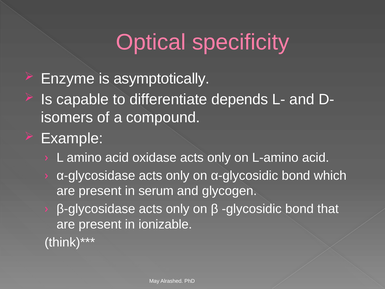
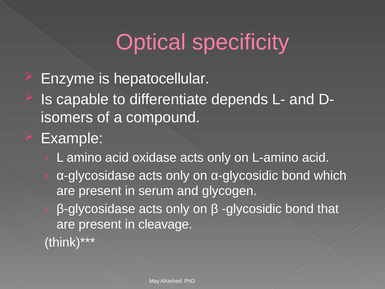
asymptotically: asymptotically -> hepatocellular (162, 79)
ionizable: ionizable -> cleavage (165, 224)
